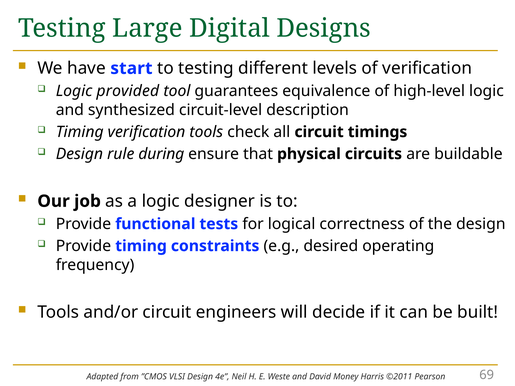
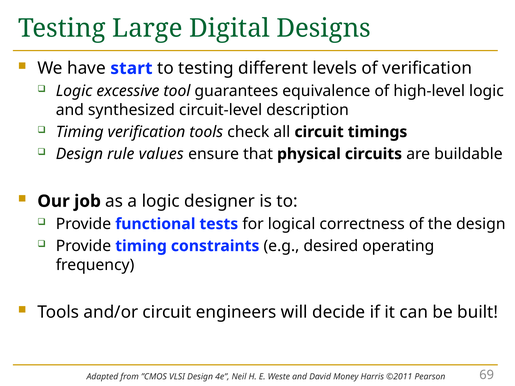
provided: provided -> excessive (128, 91)
during: during -> values (161, 154)
